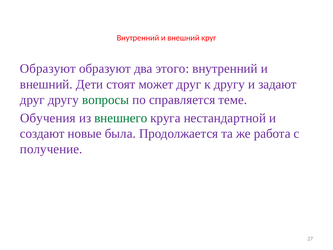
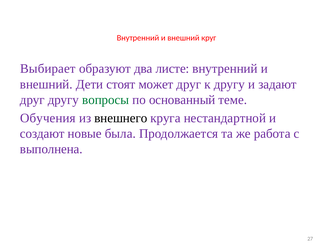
Образуют: Образуют -> Выбирает (48, 69)
этого: этого -> листе (172, 69)
справляется: справляется -> основанный (182, 100)
внешнего colour: green -> black (121, 118)
получение: получение -> выполнена (51, 149)
